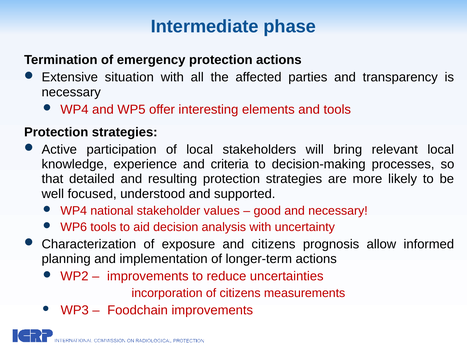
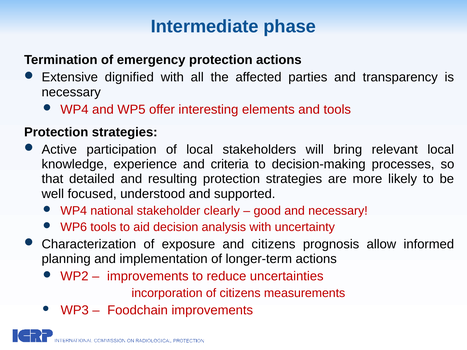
situation: situation -> dignified (129, 77)
values: values -> clearly (222, 211)
